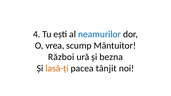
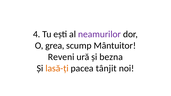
neamurilor colour: blue -> purple (99, 34)
vrea: vrea -> grea (55, 46)
Război: Război -> Reveni (61, 57)
